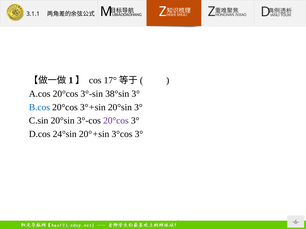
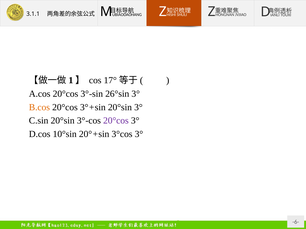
38°sin: 38°sin -> 26°sin (117, 94)
B.cos colour: blue -> orange (39, 107)
24°sin: 24°sin -> 10°sin (65, 134)
